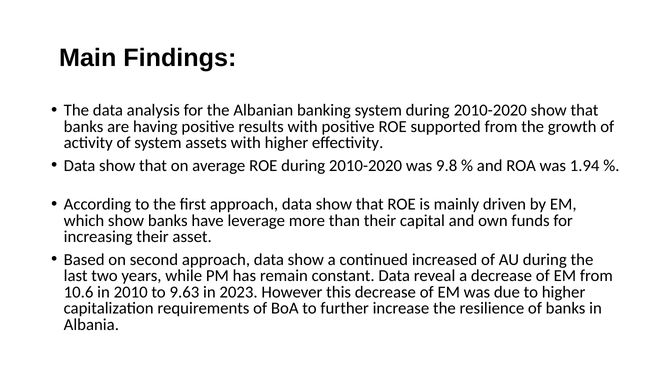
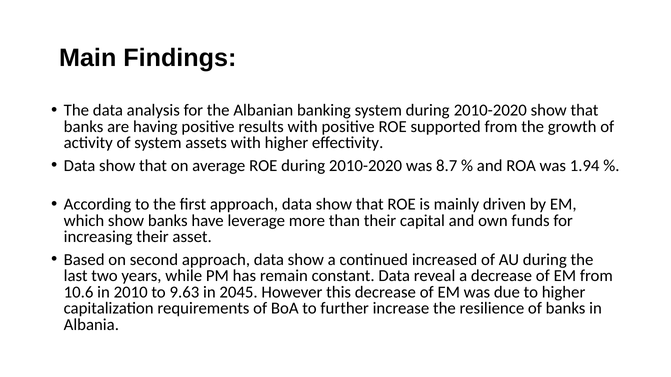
9.8: 9.8 -> 8.7 (447, 166)
2023: 2023 -> 2045 (239, 292)
